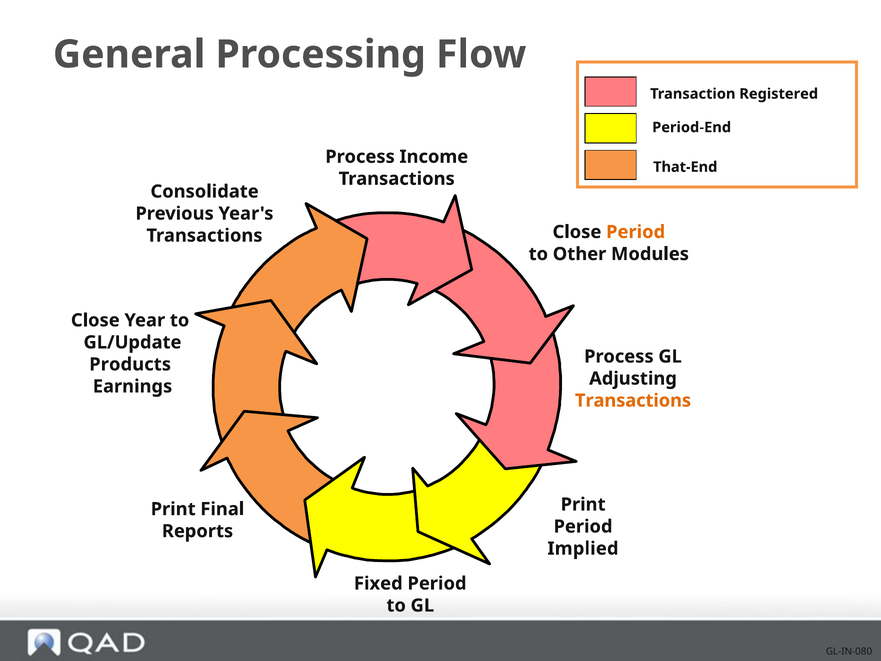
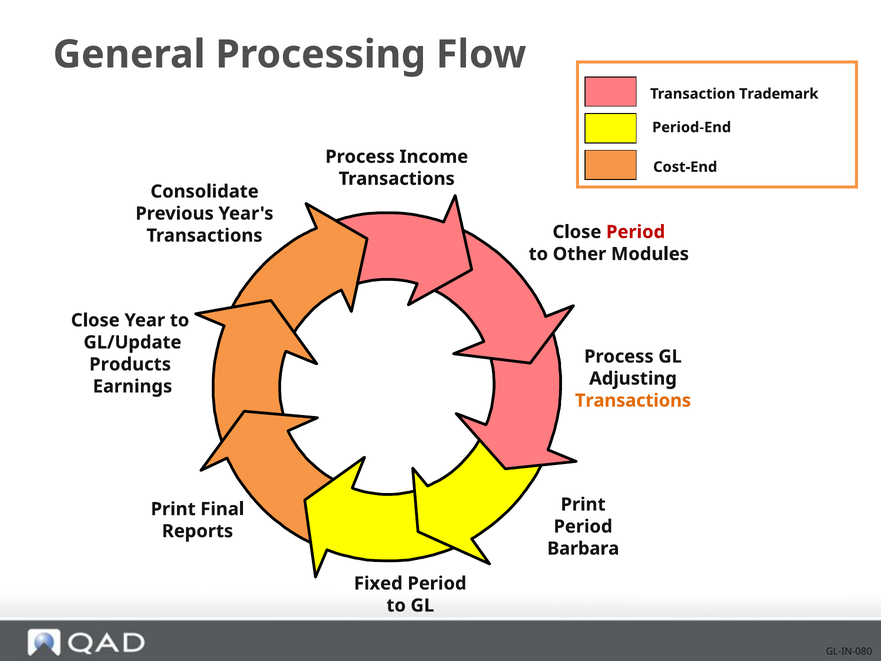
Registered: Registered -> Trademark (779, 94)
That-End: That-End -> Cost-End (685, 167)
Period colour: orange -> red (636, 232)
Implied: Implied -> Barbara (583, 548)
